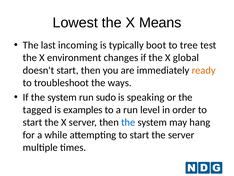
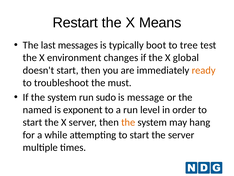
Lowest: Lowest -> Restart (75, 23)
incoming: incoming -> messages (78, 45)
ways: ways -> must (120, 83)
speaking: speaking -> message (146, 97)
tagged: tagged -> named (37, 110)
examples: examples -> exponent (83, 110)
the colour: blue -> orange (128, 122)
